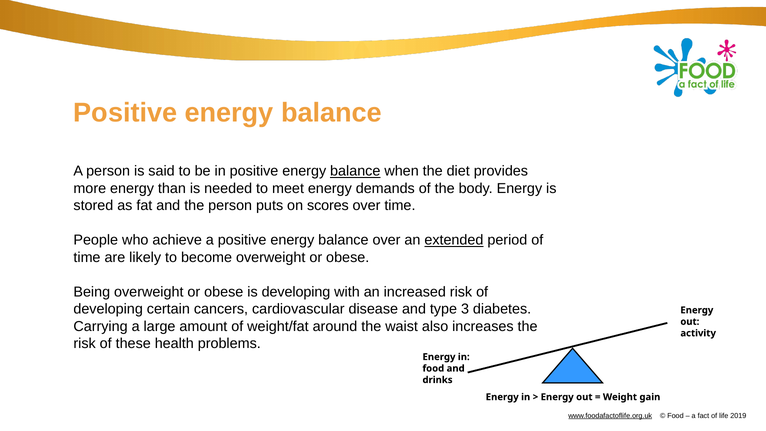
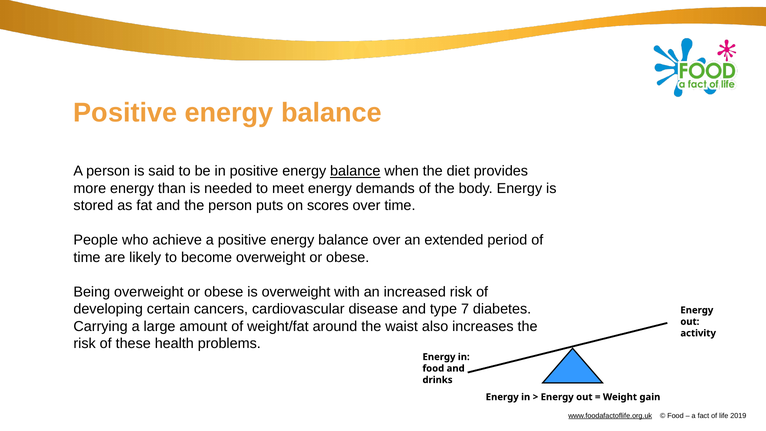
extended underline: present -> none (454, 240)
is developing: developing -> overweight (296, 292)
3: 3 -> 7 (465, 309)
